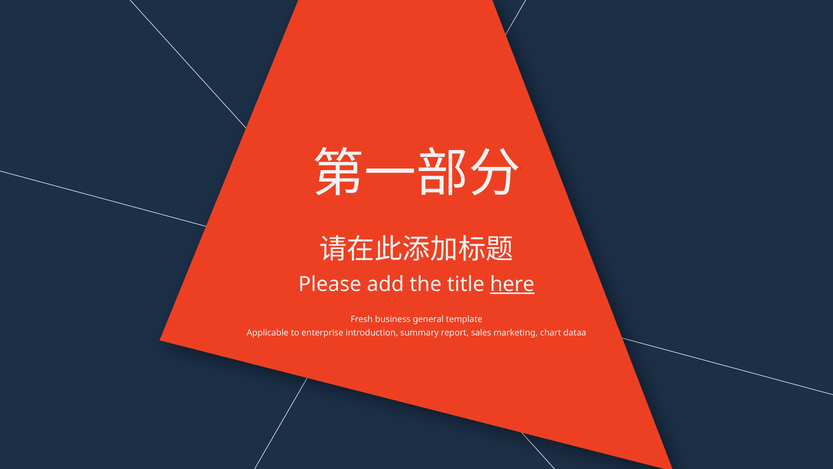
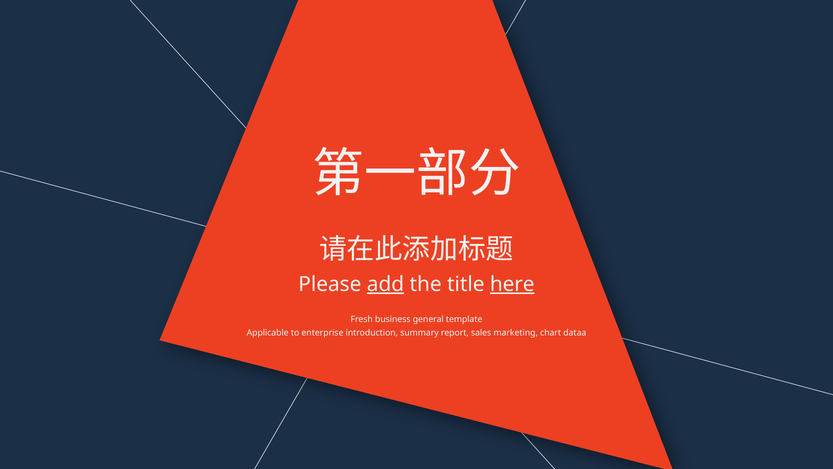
add underline: none -> present (385, 284)
